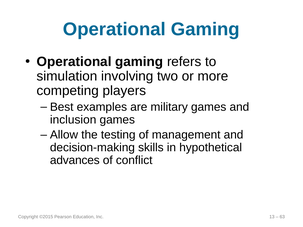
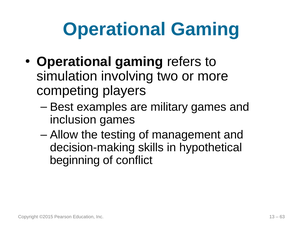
advances: advances -> beginning (75, 160)
